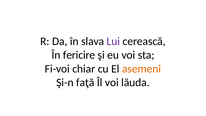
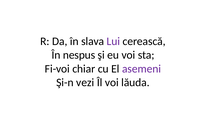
fericire: fericire -> nespus (79, 55)
asemeni colour: orange -> purple (142, 69)
faţă: faţă -> vezi (85, 82)
